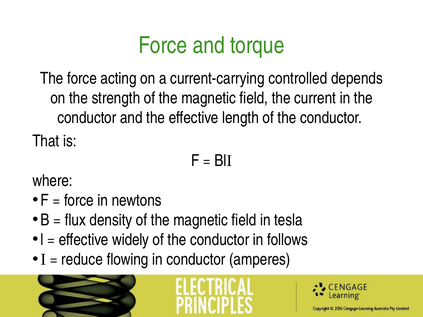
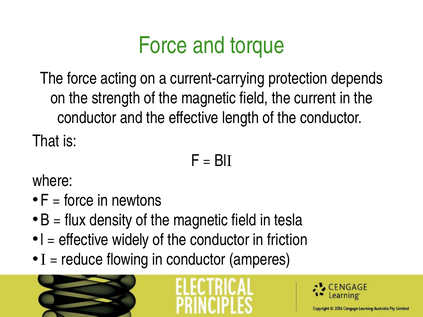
controlled: controlled -> protection (298, 78)
follows: follows -> friction (287, 240)
